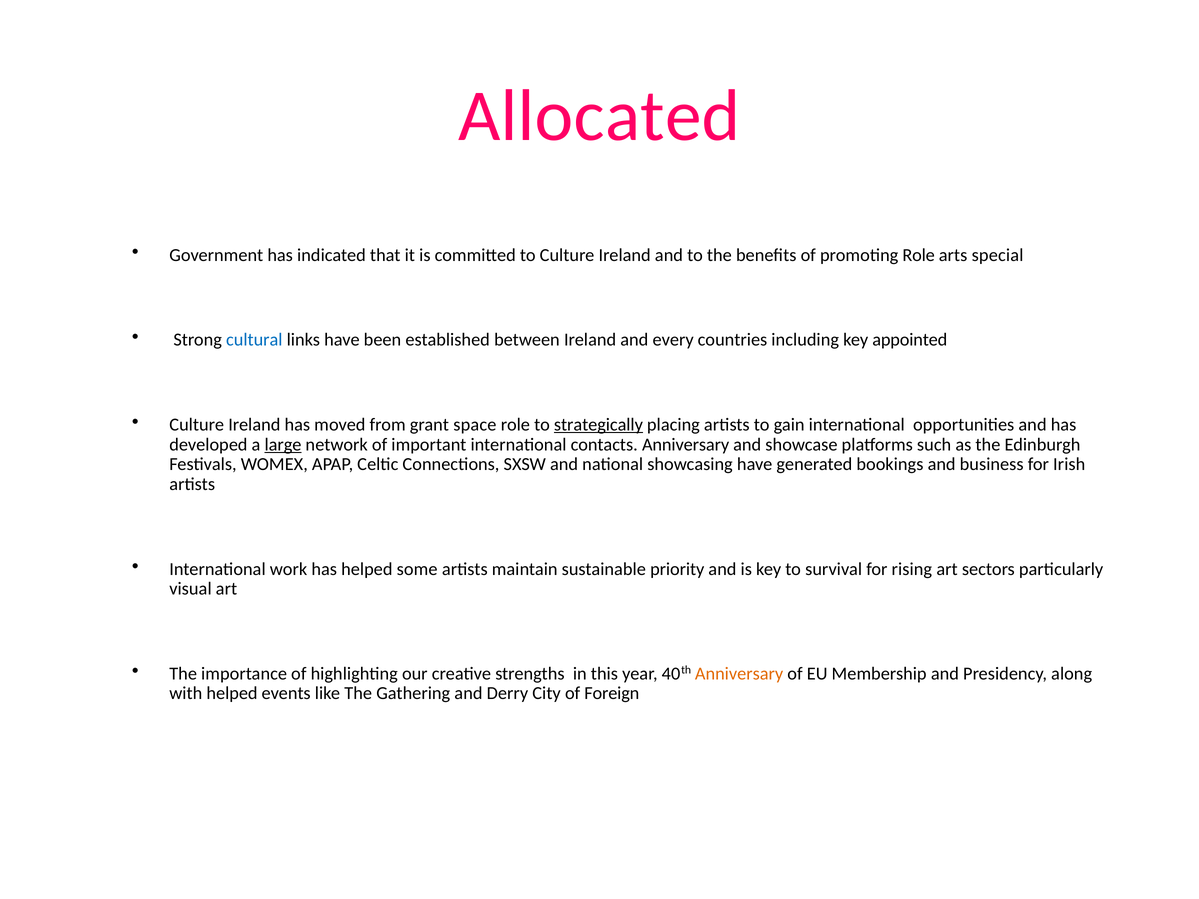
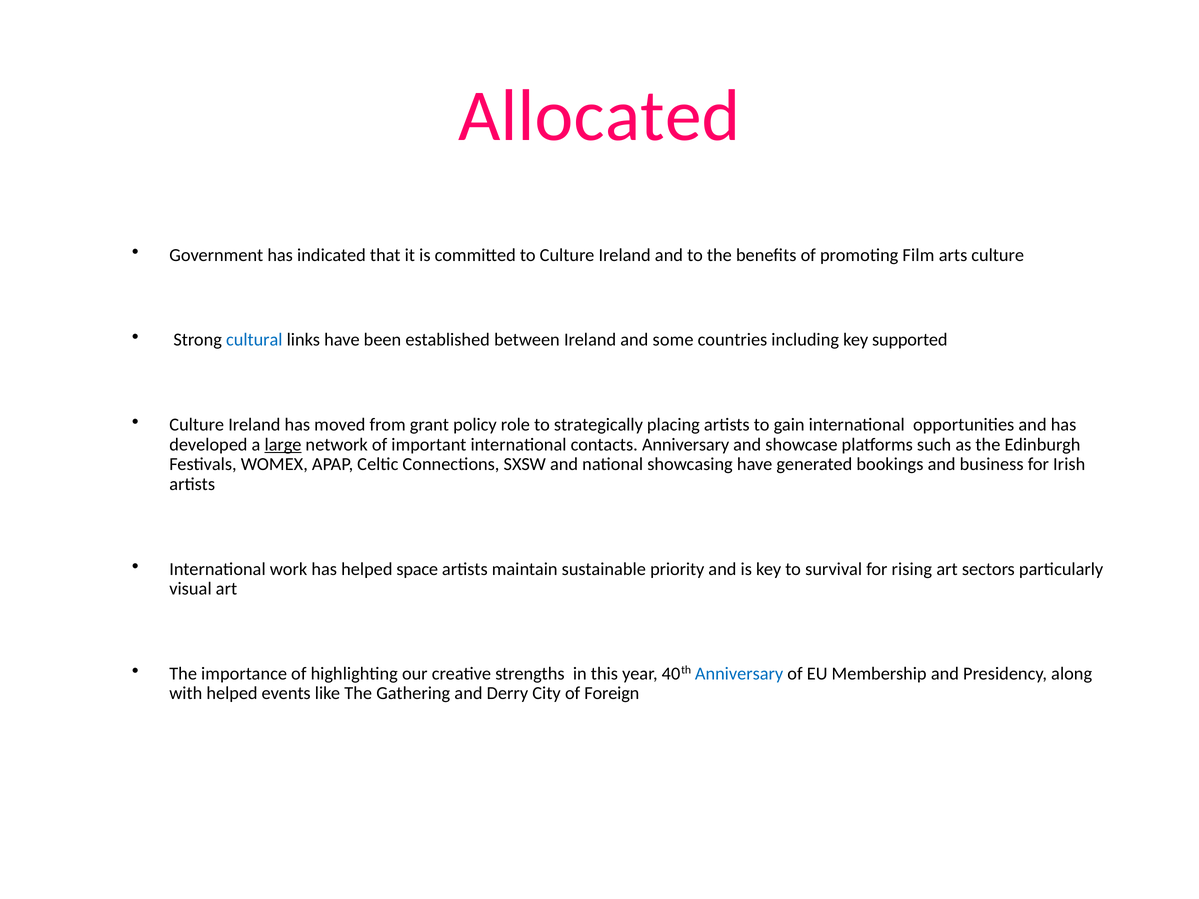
promoting Role: Role -> Film (918, 255)
arts special: special -> culture (998, 255)
every: every -> some (673, 340)
appointed: appointed -> supported (910, 340)
space: space -> policy (475, 425)
strategically underline: present -> none (598, 425)
some: some -> space (417, 569)
Anniversary colour: orange -> blue (739, 674)
